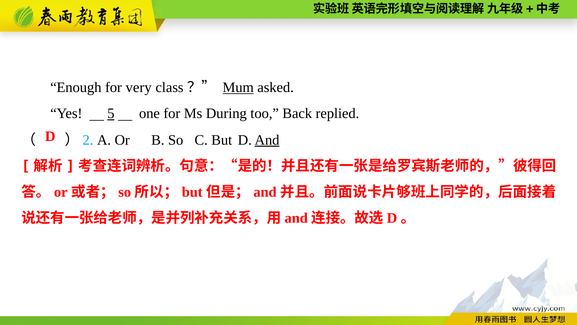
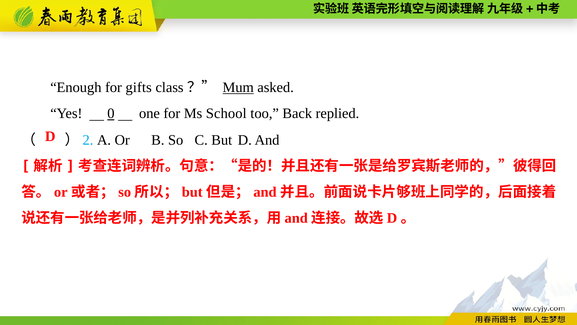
very: very -> gifts (139, 87)
5: 5 -> 0 (111, 113)
During: During -> School (226, 113)
And underline: present -> none (267, 140)
